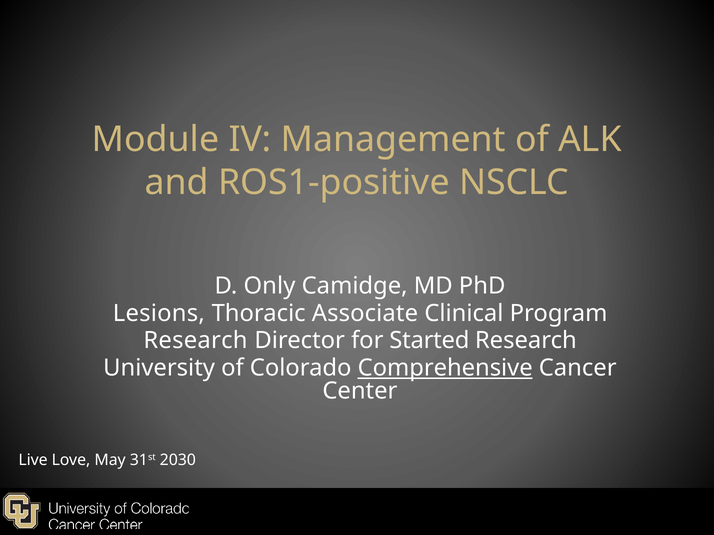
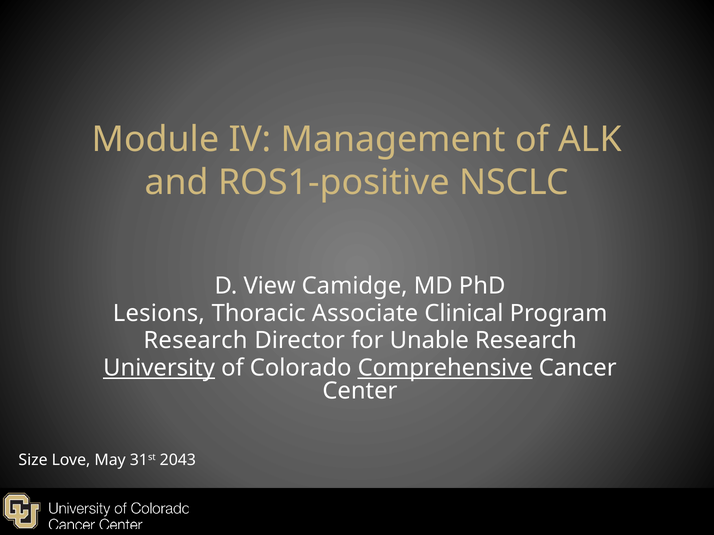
Only: Only -> View (270, 286)
Started: Started -> Unable (429, 341)
University underline: none -> present (159, 368)
Live: Live -> Size (33, 460)
2030: 2030 -> 2043 (178, 460)
